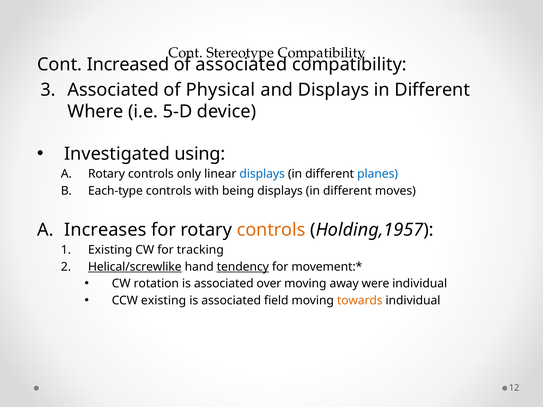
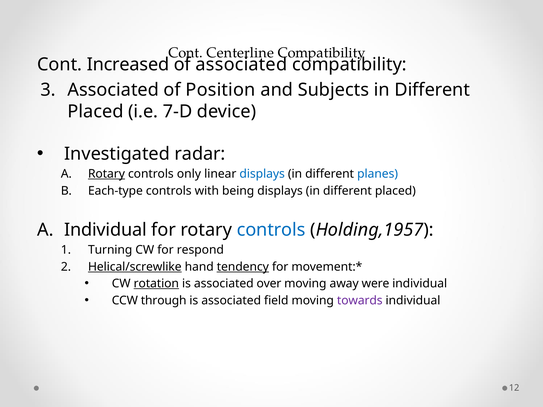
Stereotype: Stereotype -> Centerline (240, 53)
Physical: Physical -> Position (221, 90)
and Displays: Displays -> Subjects (333, 90)
Where: Where -> Placed (96, 112)
5-D: 5-D -> 7-D (178, 112)
using: using -> radar (200, 154)
Rotary underline: none -> present (106, 174)
displays in different moves: moves -> placed (395, 191)
Increases: Increases -> Individual (105, 230)
controls colour: orange -> blue (271, 230)
Existing: Existing -> Turning (110, 250)
tracking: tracking -> respond (200, 250)
rotation underline: none -> present (156, 284)
CCW existing: existing -> through (164, 301)
towards colour: orange -> purple (360, 301)
